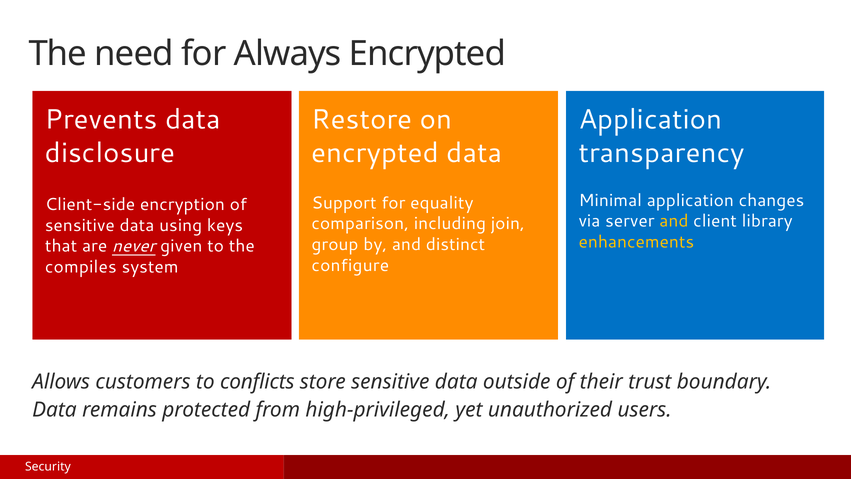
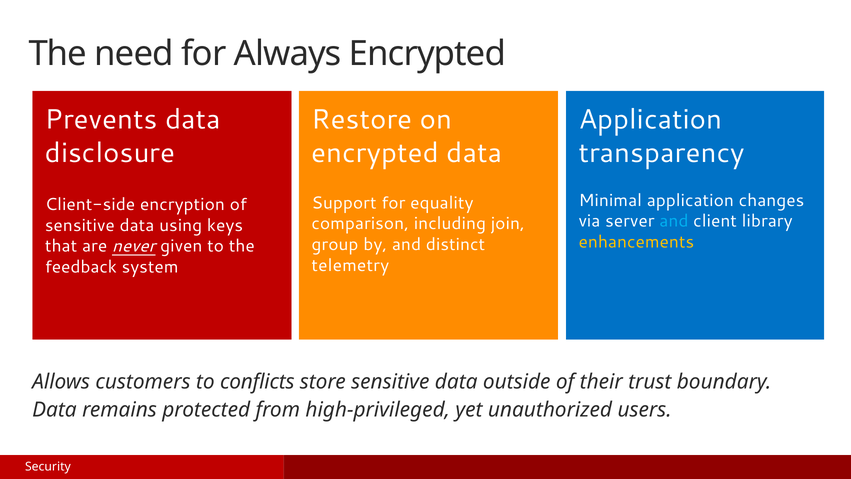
and colour: yellow -> light blue (674, 221)
configure: configure -> telemetry (350, 265)
compiles: compiles -> feedback (81, 267)
